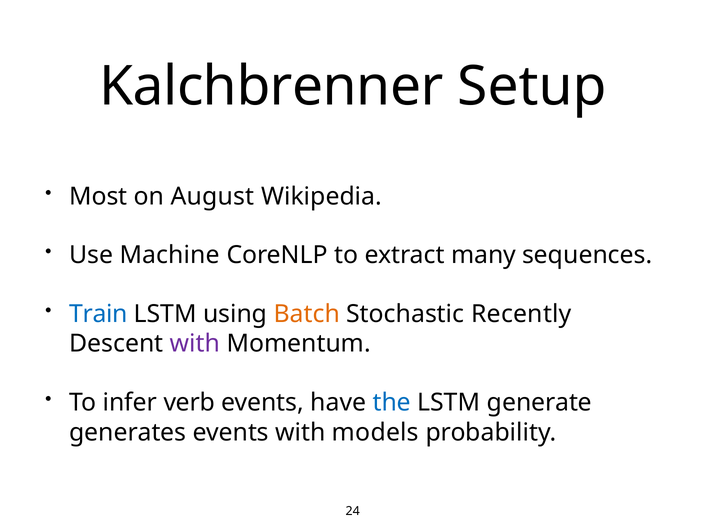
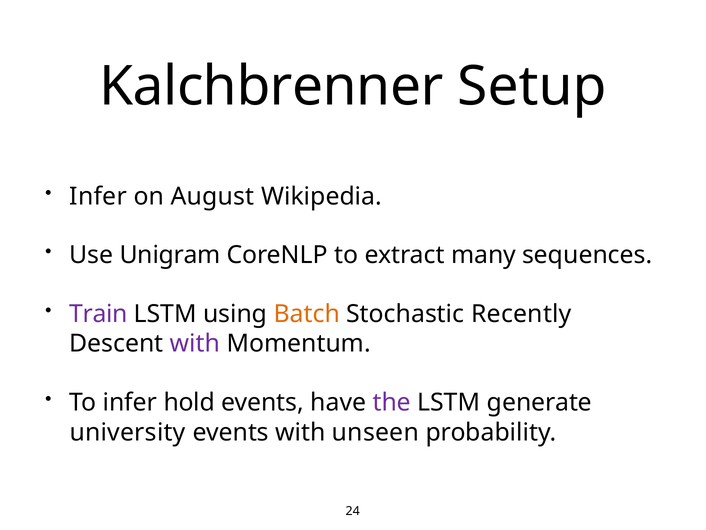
Most: Most -> Infer (98, 196)
Machine: Machine -> Unigram (170, 255)
Train colour: blue -> purple (98, 314)
verb: verb -> hold (189, 402)
the colour: blue -> purple (392, 402)
generates: generates -> university (128, 432)
models: models -> unseen (375, 432)
